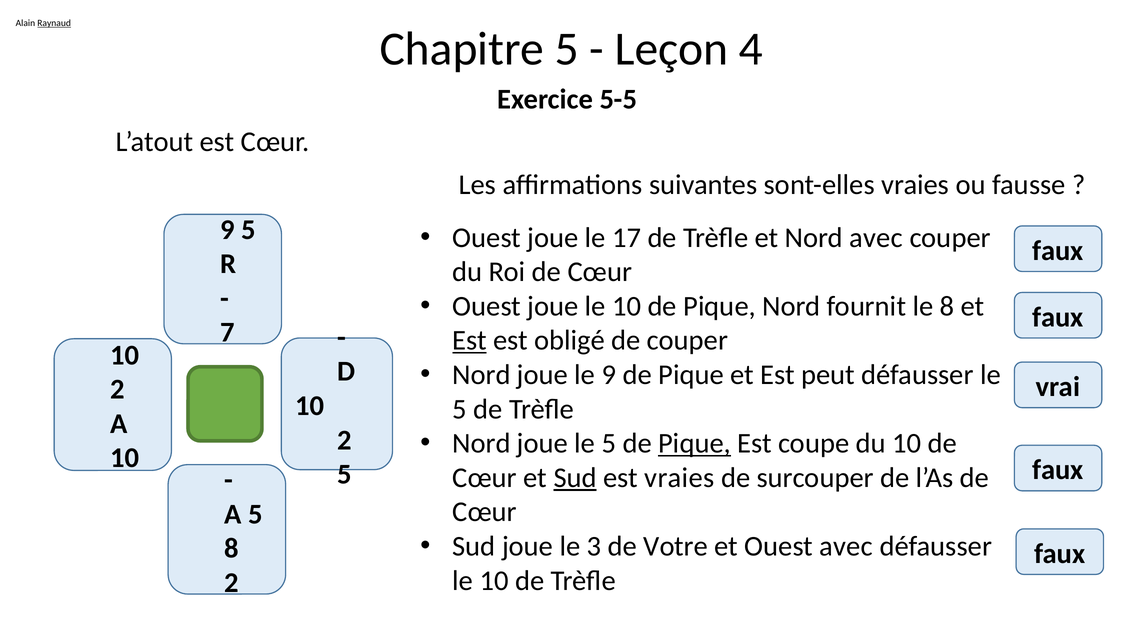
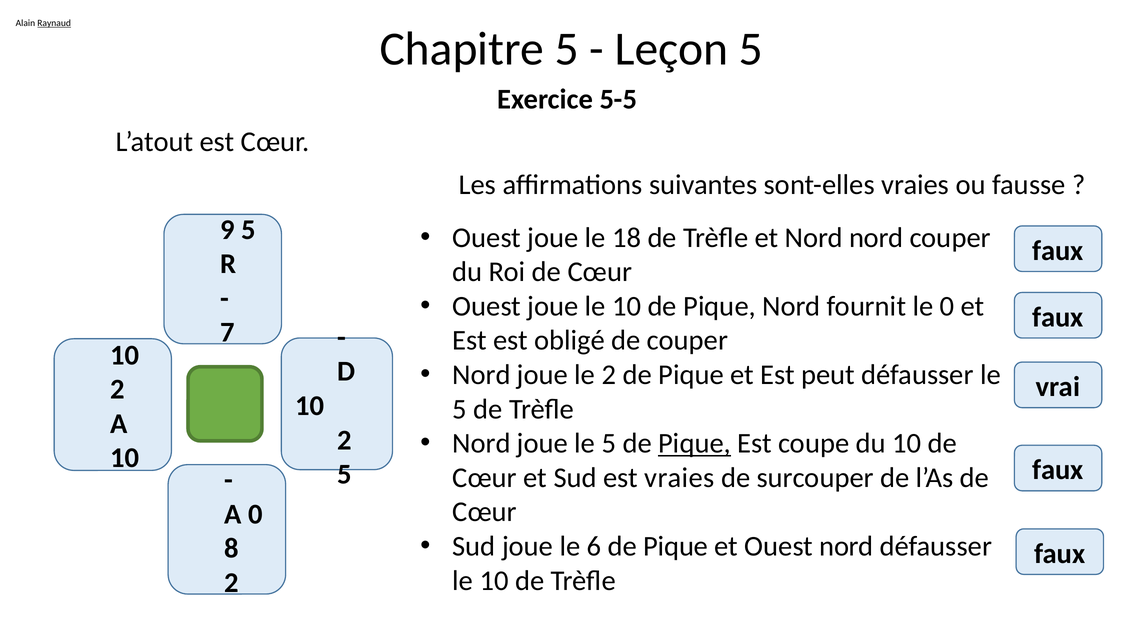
Leçon 4: 4 -> 5 (751, 49)
17: 17 -> 18 (627, 238)
Nord avec: avec -> nord (876, 238)
le 8: 8 -> 0 (947, 306)
Est underline: present -> none (470, 341)
9: 9 -> 2 (609, 375)
Sud underline: present -> none (575, 478)
5: 5 -> 0 (255, 514)
3: 3 -> 6 (594, 546)
Votre: Votre -> Pique (676, 546)
Ouest avec: avec -> nord (846, 546)
